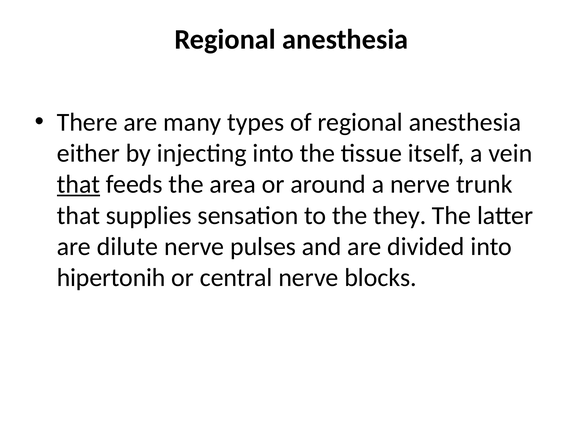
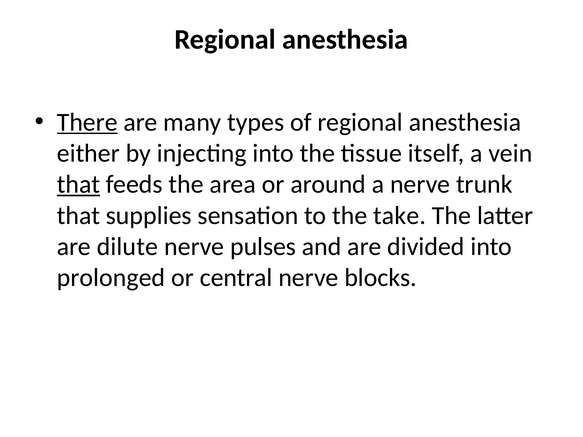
There underline: none -> present (87, 122)
they: they -> take (400, 216)
hipertonih: hipertonih -> prolonged (111, 278)
